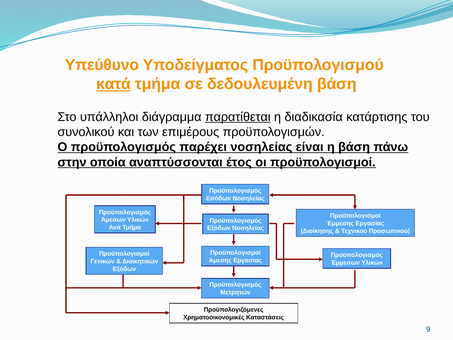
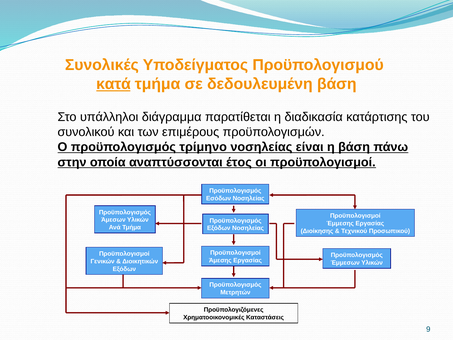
Υπεύθυνο: Υπεύθυνο -> Συνολικές (102, 65)
παρατίθεται underline: present -> none (238, 117)
παρέχει: παρέχει -> τρίμηνο (203, 147)
